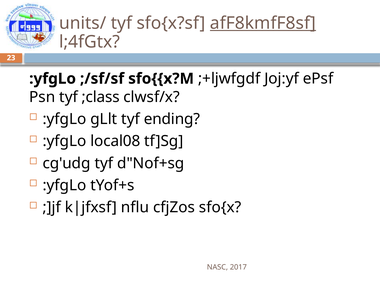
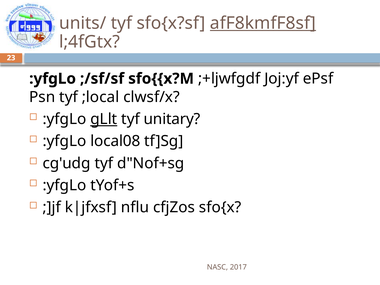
;class: ;class -> ;local (101, 97)
gLlt underline: none -> present (104, 119)
ending: ending -> unitary (172, 119)
